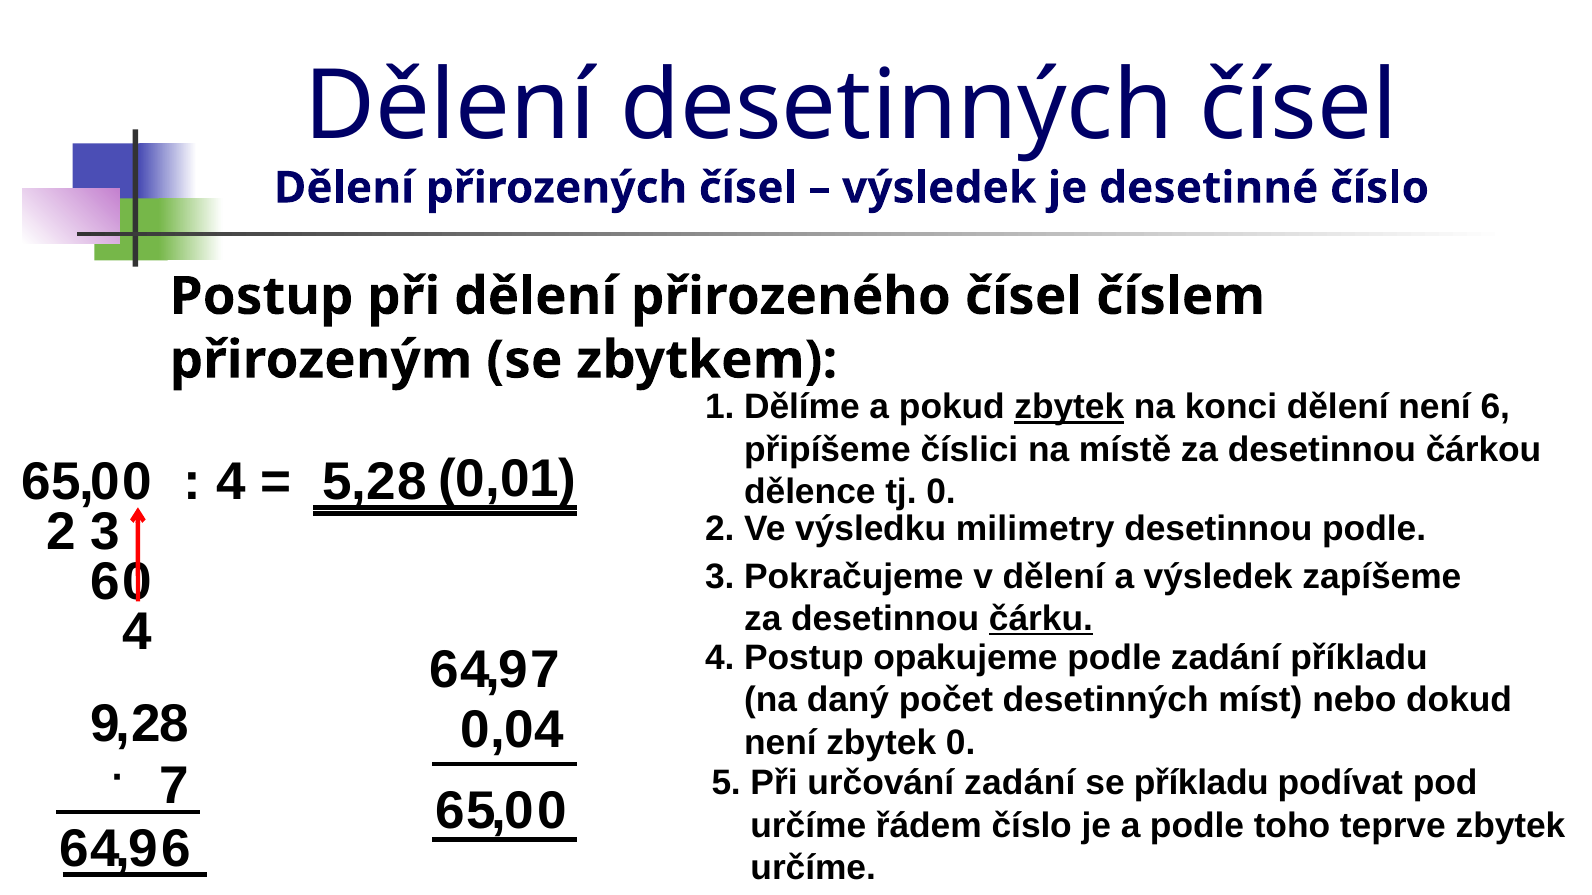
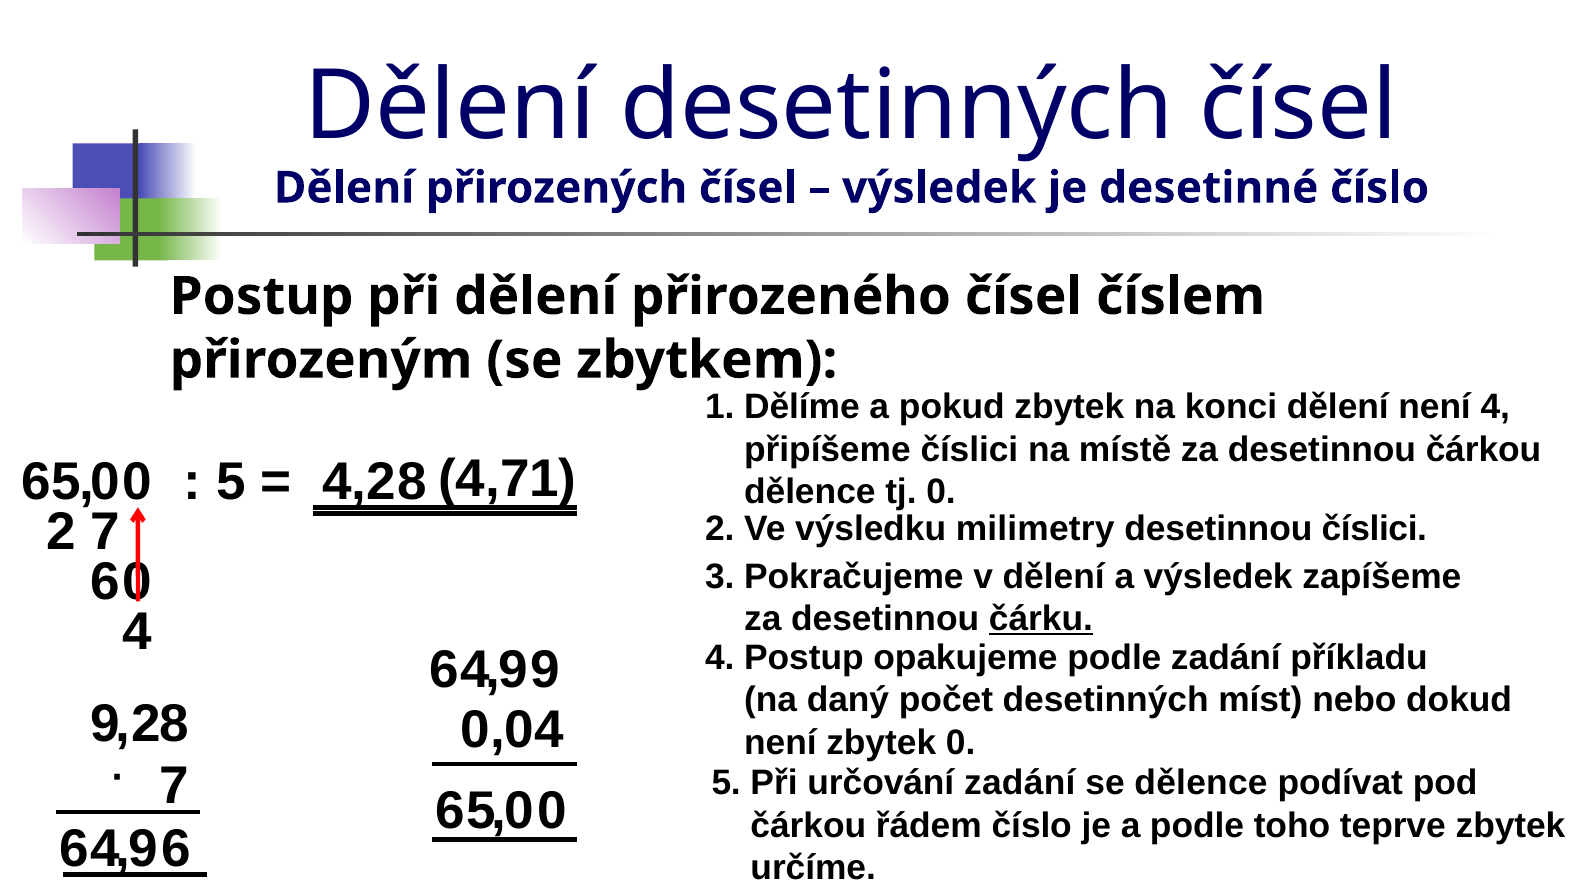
zbytek underline: present -> none (1069, 408)
není 6: 6 -> 4 (1495, 408)
0,01: 0,01 -> 4,71 (507, 479)
4: 4 -> 5 (231, 482)
5: 5 -> 4 (337, 482)
2 3: 3 -> 7 (106, 532)
desetinnou podle: podle -> číslici (1374, 529)
7: 7 -> 9 (546, 670)
se příkladu: příkladu -> dělence (1201, 784)
určíme: určíme -> čárkou (808, 826)
